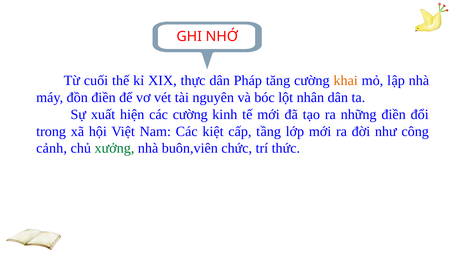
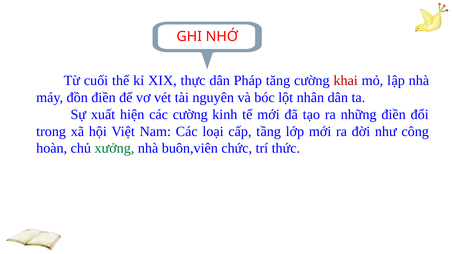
khai colour: orange -> red (346, 81)
kiệt: kiệt -> loại (213, 131)
cảnh: cảnh -> hoàn (52, 148)
